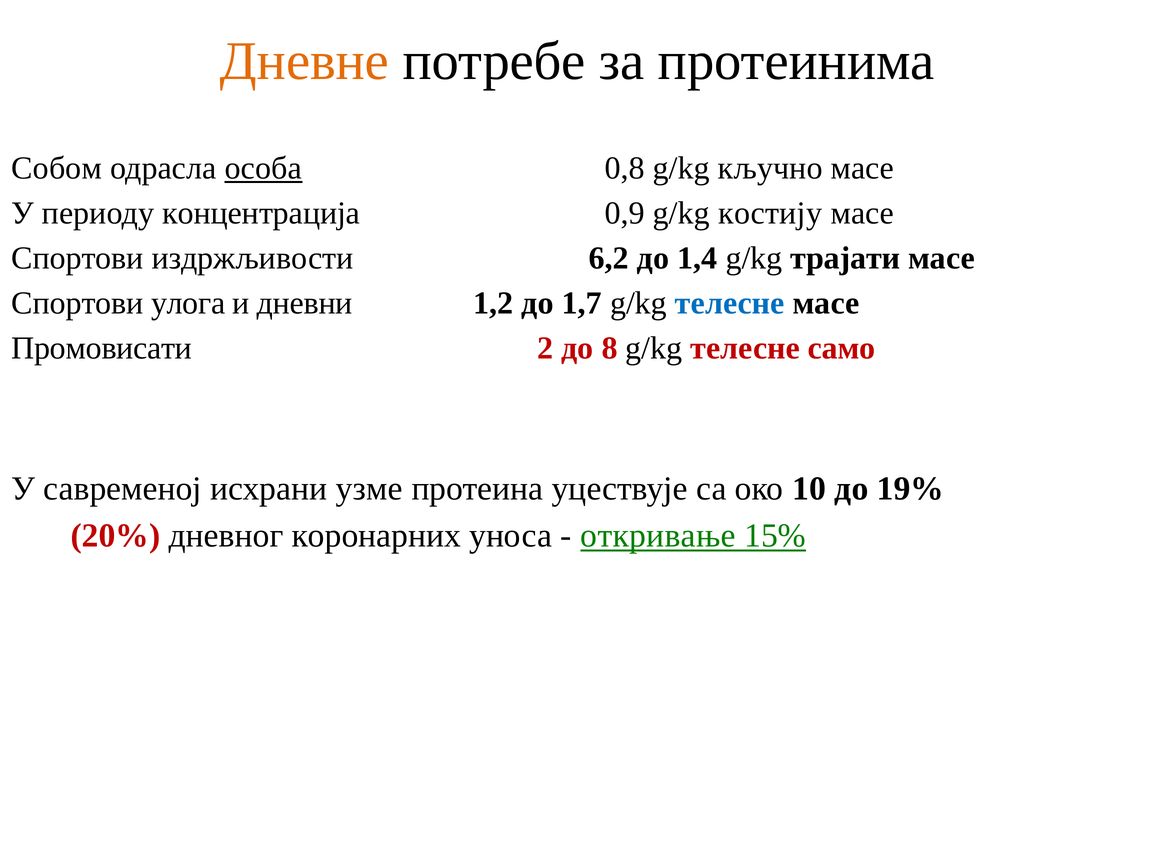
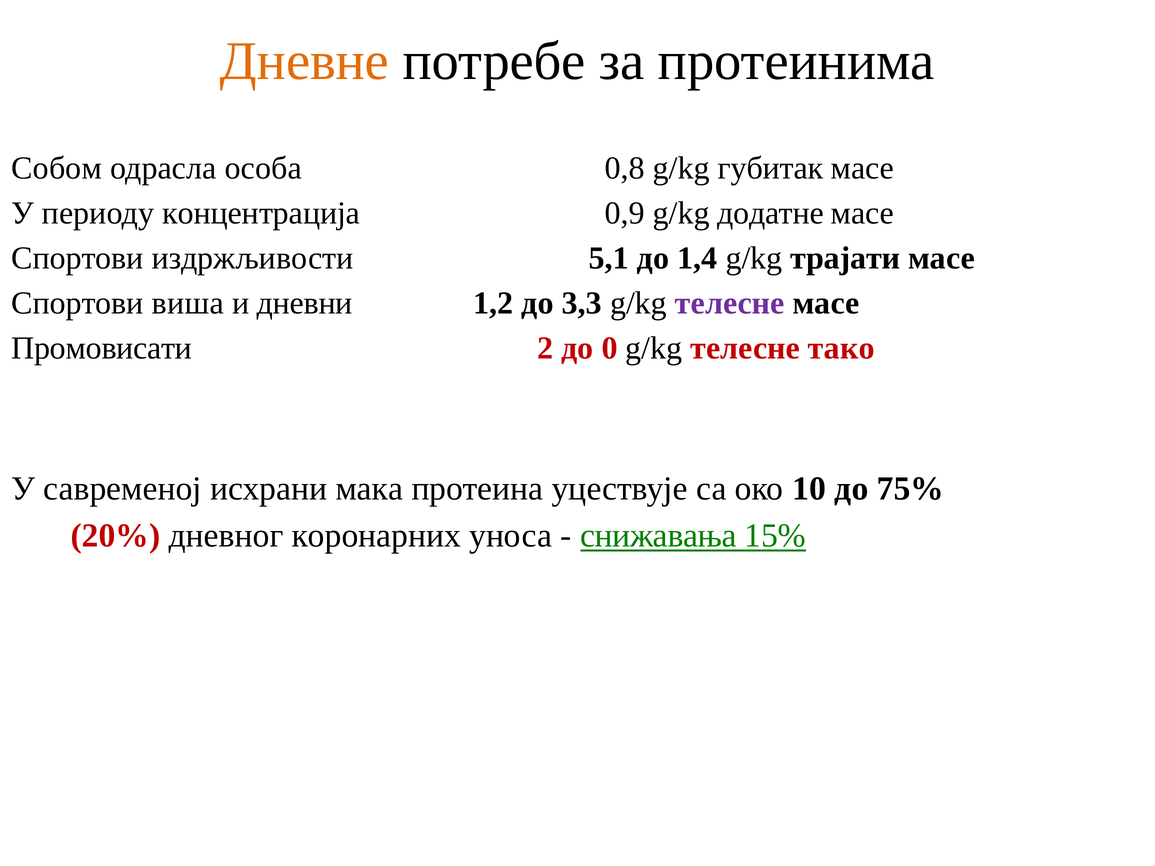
особа underline: present -> none (263, 168)
кључно: кључно -> губитак (770, 168)
костију: костију -> додатне (771, 213)
6,2: 6,2 -> 5,1 (609, 258)
улога: улога -> виша (188, 303)
1,7: 1,7 -> 3,3 (582, 303)
телесне colour: blue -> purple (730, 303)
8: 8 -> 0 (610, 348)
само: само -> тако (841, 348)
узме: узме -> мака (369, 489)
19%: 19% -> 75% (910, 489)
откривање: откривање -> снижавања (658, 536)
